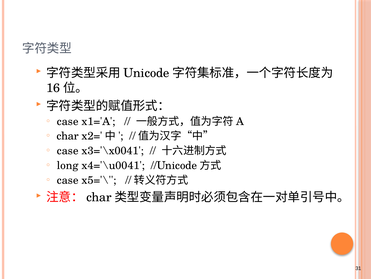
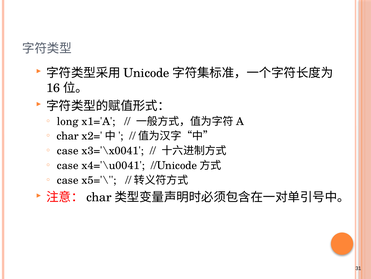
case: case -> long (68, 121)
long: long -> case (68, 165)
